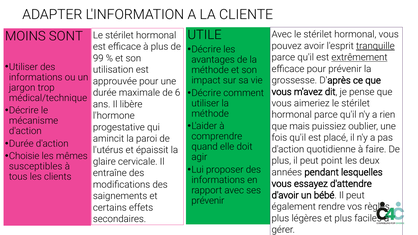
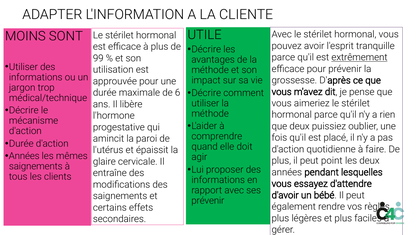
tranquille underline: present -> none (375, 46)
que mais: mais -> deux (300, 126)
Choisie: Choisie -> Années (24, 156)
susceptibles: susceptibles -> saignements (36, 167)
